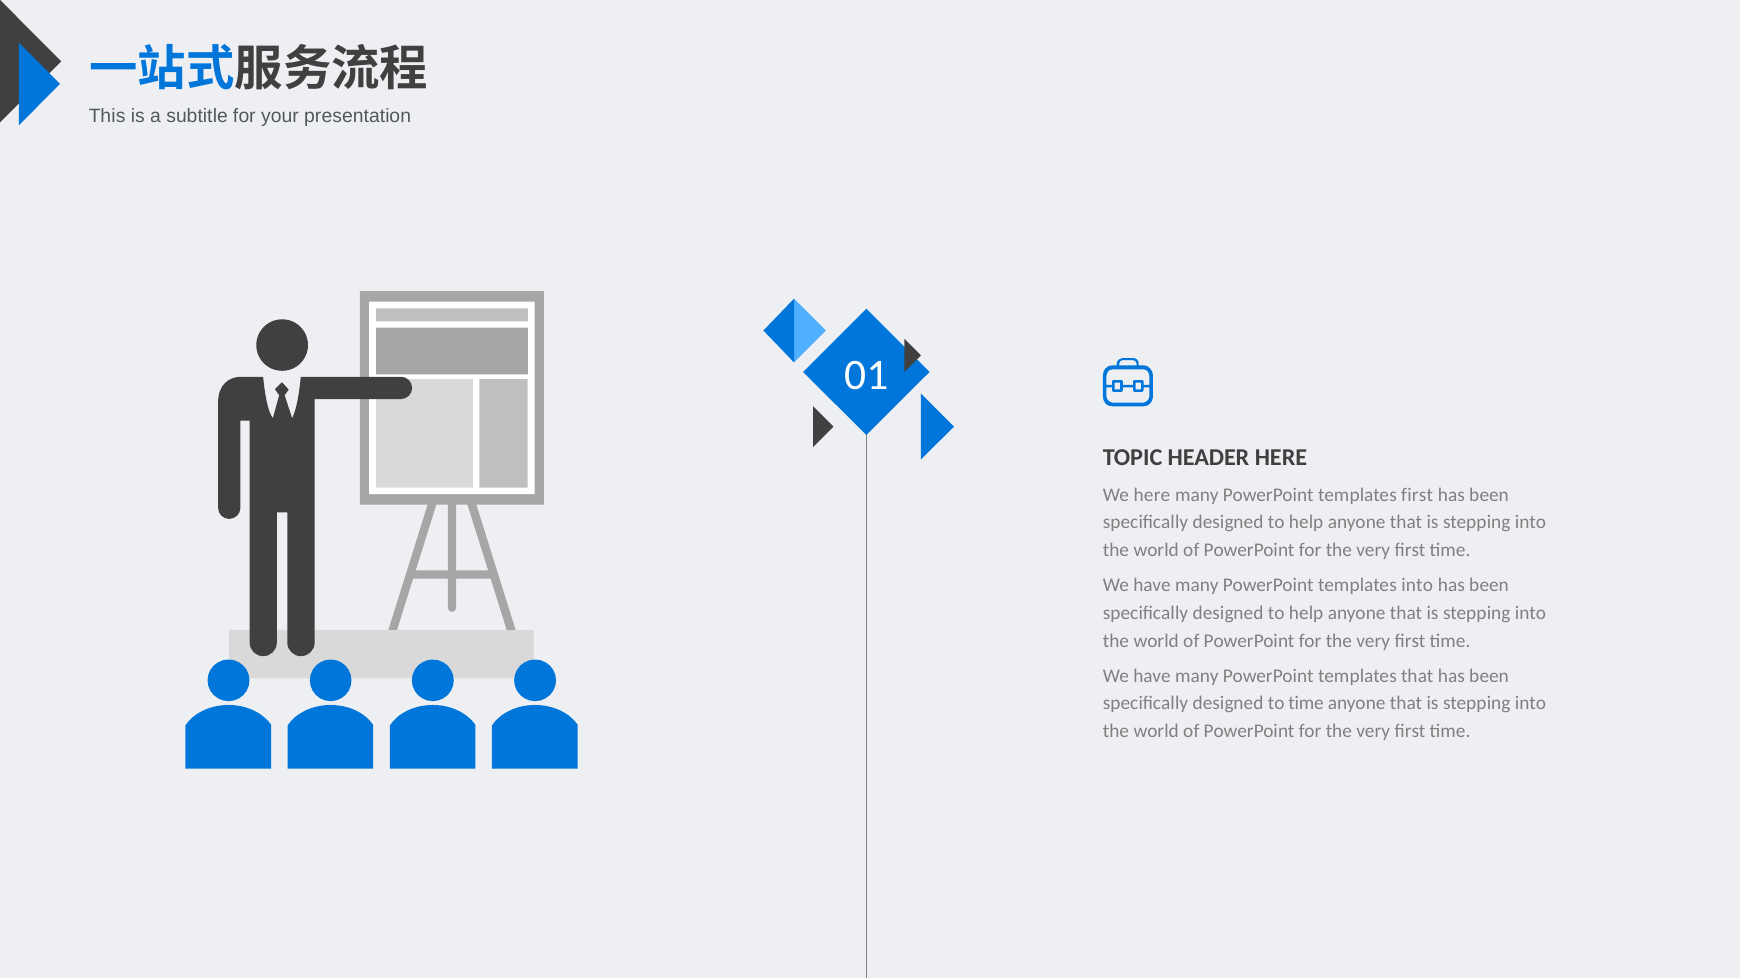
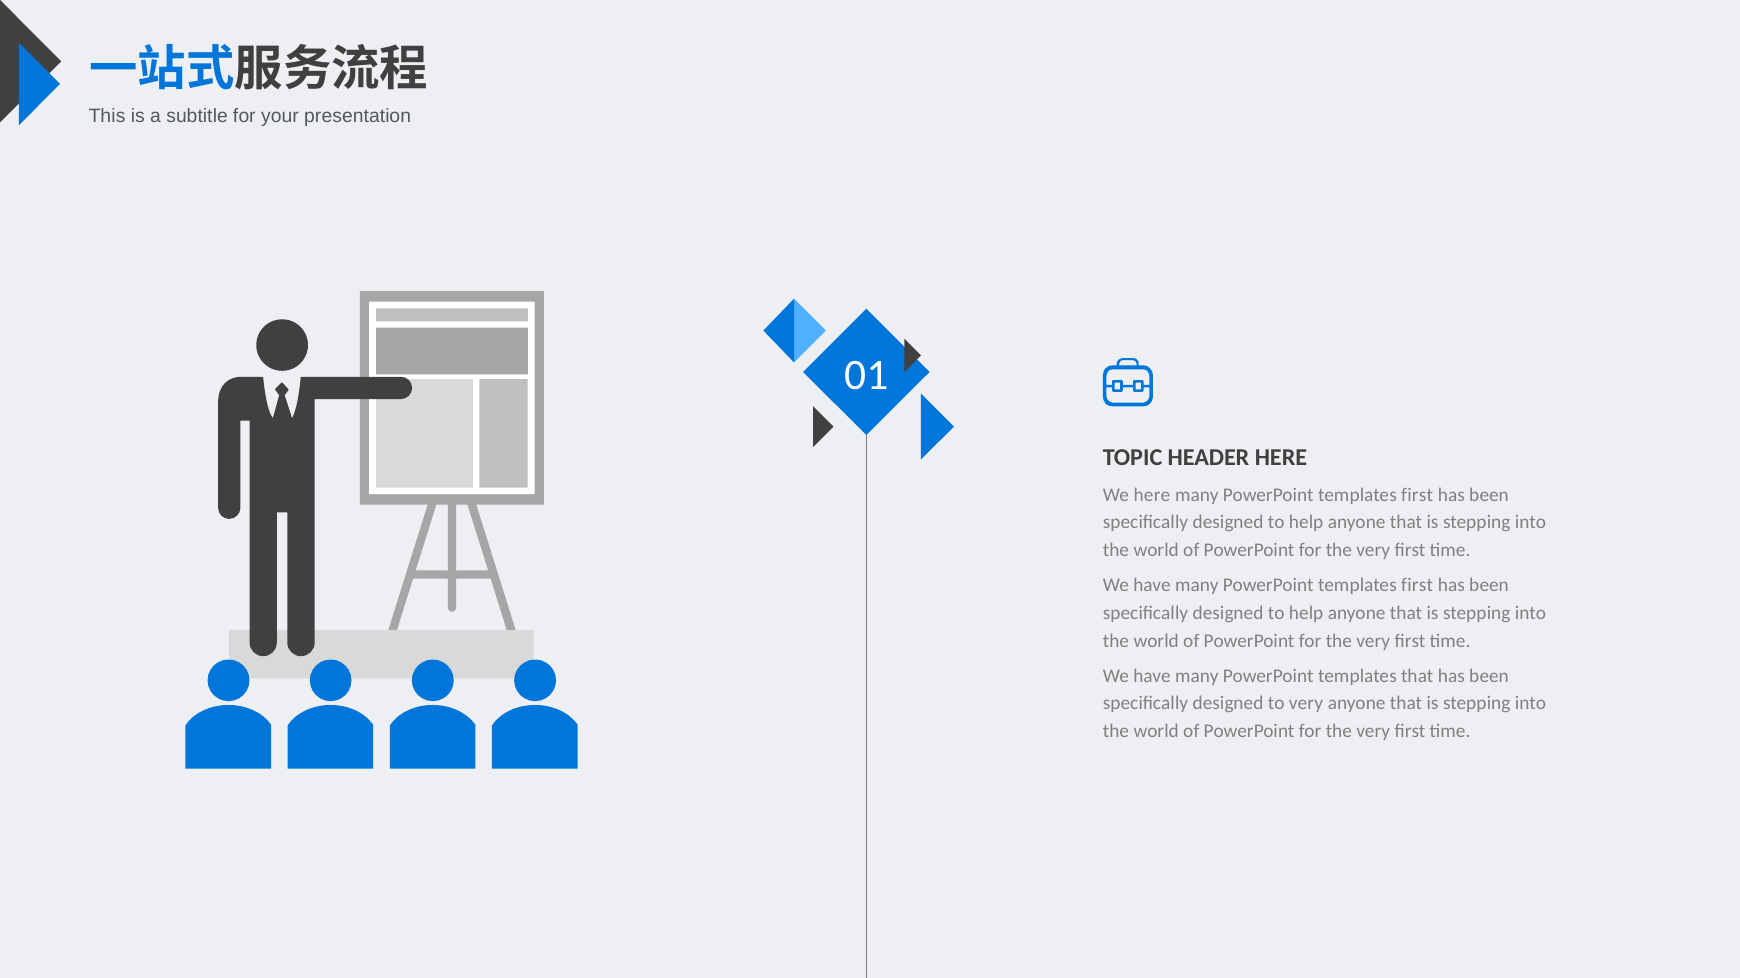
into: into -> first (1417, 585)
to time: time -> very (1306, 704)
